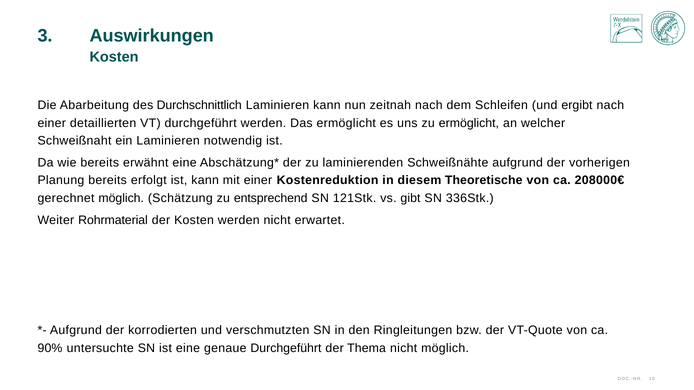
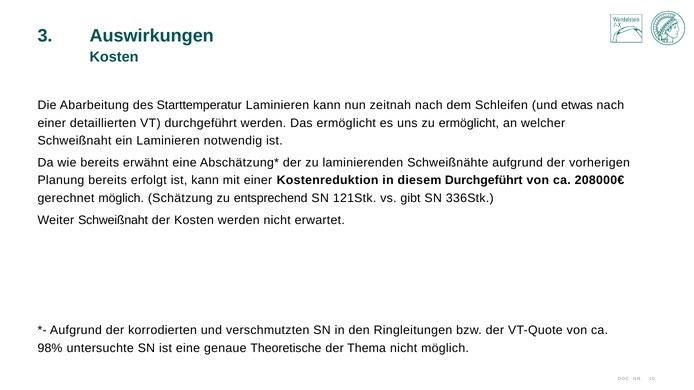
Durchschnittlich: Durchschnittlich -> Starttemperatur (199, 105)
ergibt: ergibt -> etwas (577, 105)
diesem Theoretische: Theoretische -> Durchgeführt (484, 181)
Weiter Rohrmaterial: Rohrmaterial -> Schweißnaht (113, 220)
90%: 90% -> 98% (50, 348)
genaue Durchgeführt: Durchgeführt -> Theoretische (286, 348)
